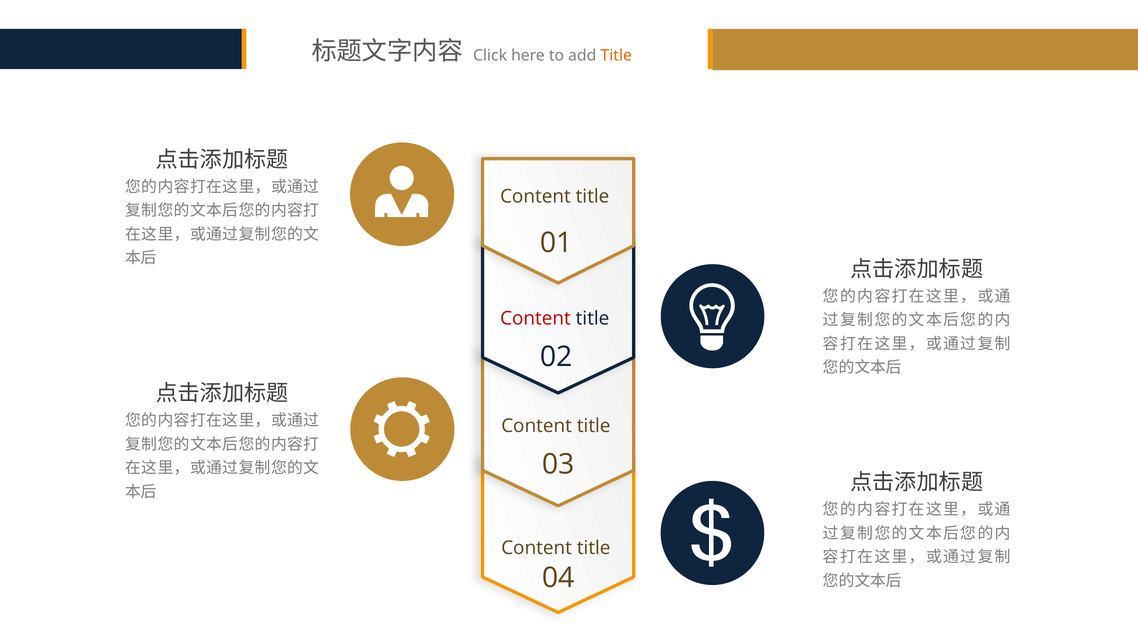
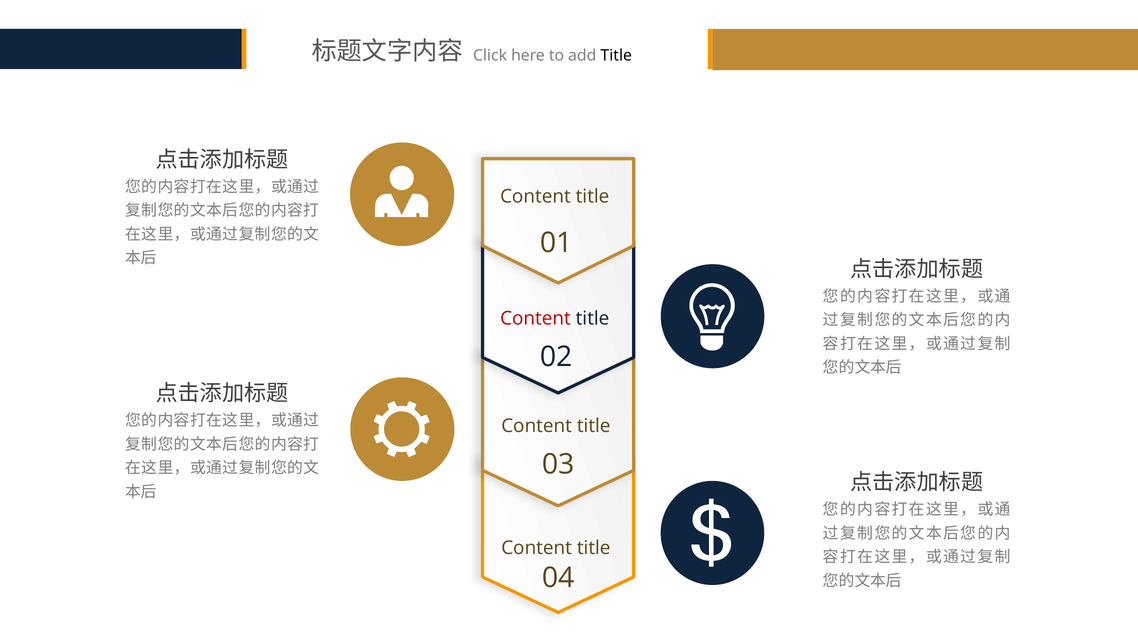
Title colour: orange -> black (616, 55)
